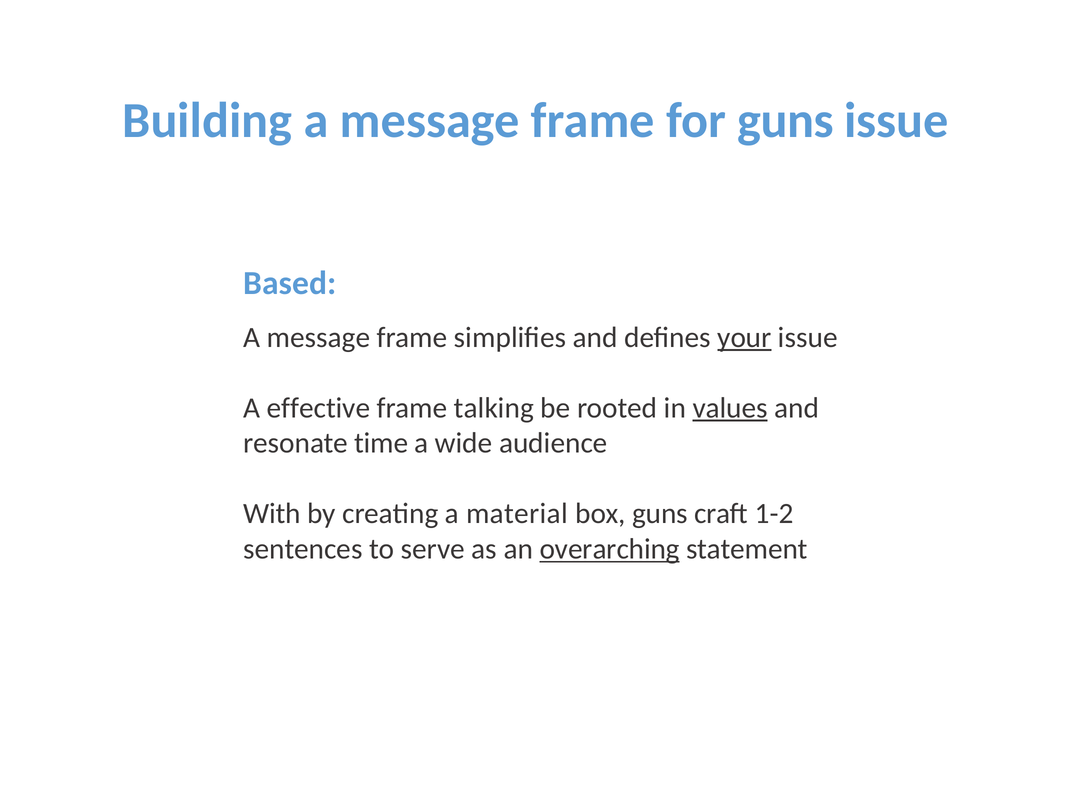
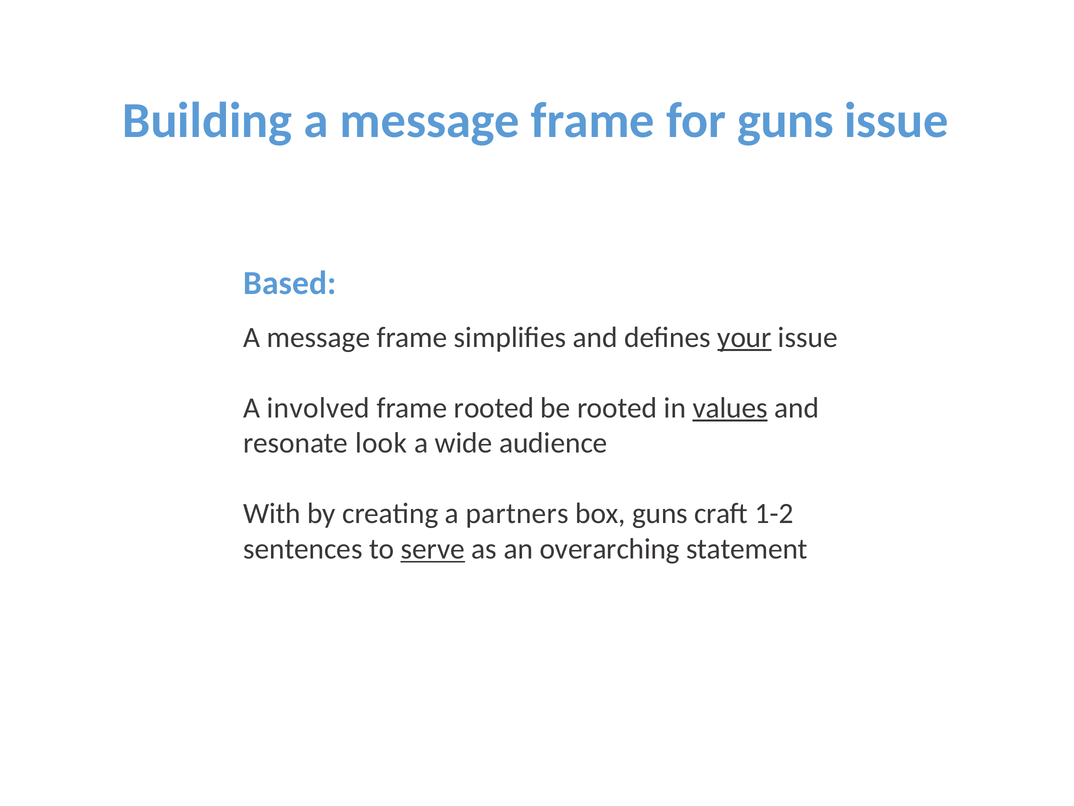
effective: effective -> involved (318, 408)
frame talking: talking -> rooted (494, 408)
time: time -> look (381, 443)
material: material -> partners (517, 513)
serve underline: none -> present (433, 549)
overarching underline: present -> none (610, 549)
